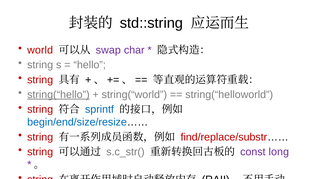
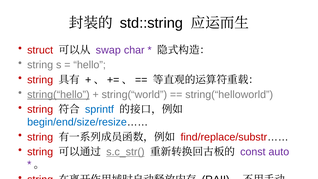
world: world -> struct (40, 50)
s.c_str( underline: none -> present (125, 152)
long: long -> auto (279, 152)
